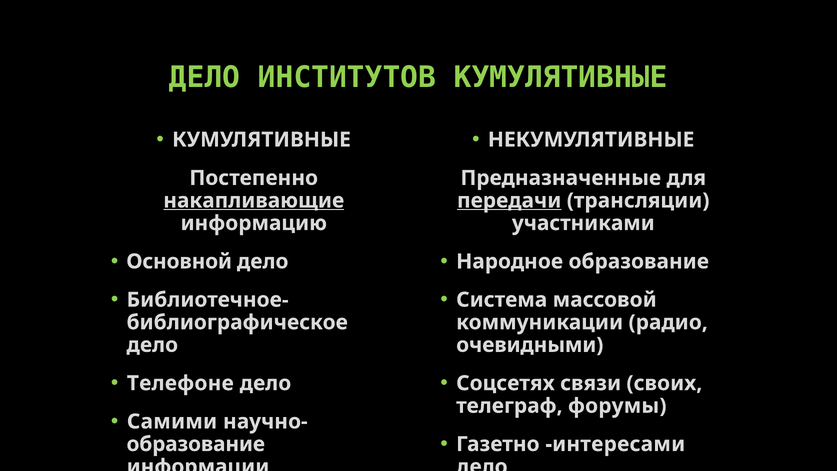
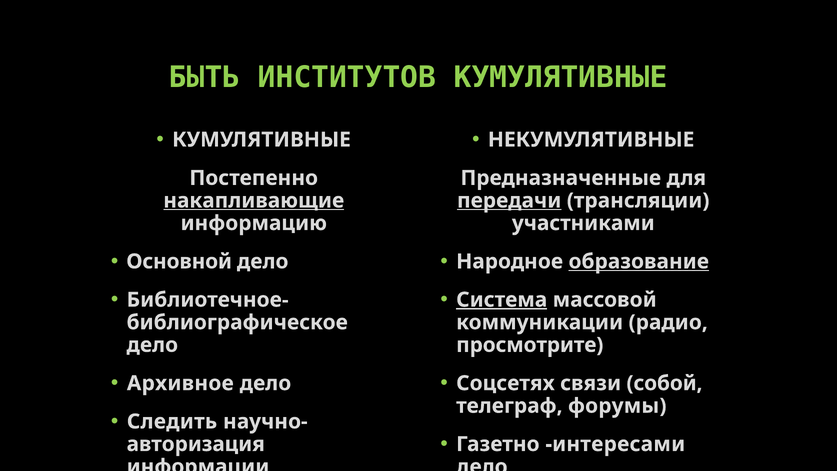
ДЕЛО: ДЕЛО -> БЫТЬ (205, 78)
образование underline: none -> present (639, 261)
Система underline: none -> present (502, 300)
очевидными: очевидными -> просмотрите (530, 345)
Телефоне: Телефоне -> Архивное (180, 383)
своих: своих -> собой (664, 383)
Самими: Самими -> Следить (172, 421)
образование: образование -> авторизация (196, 444)
